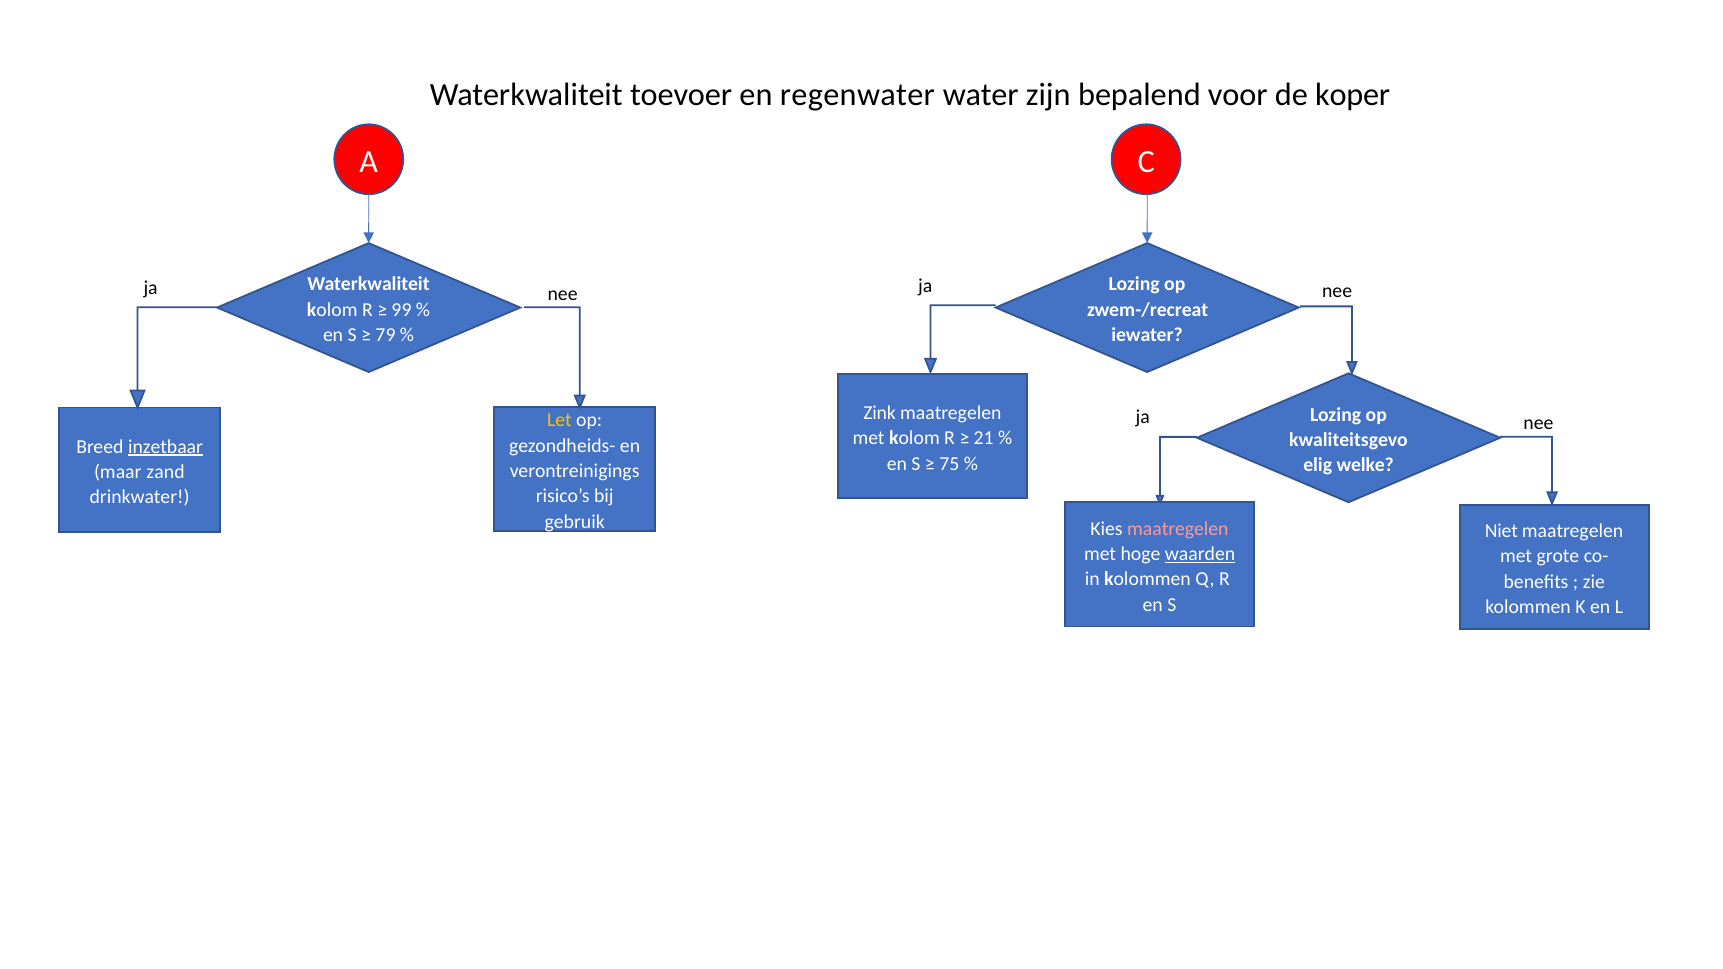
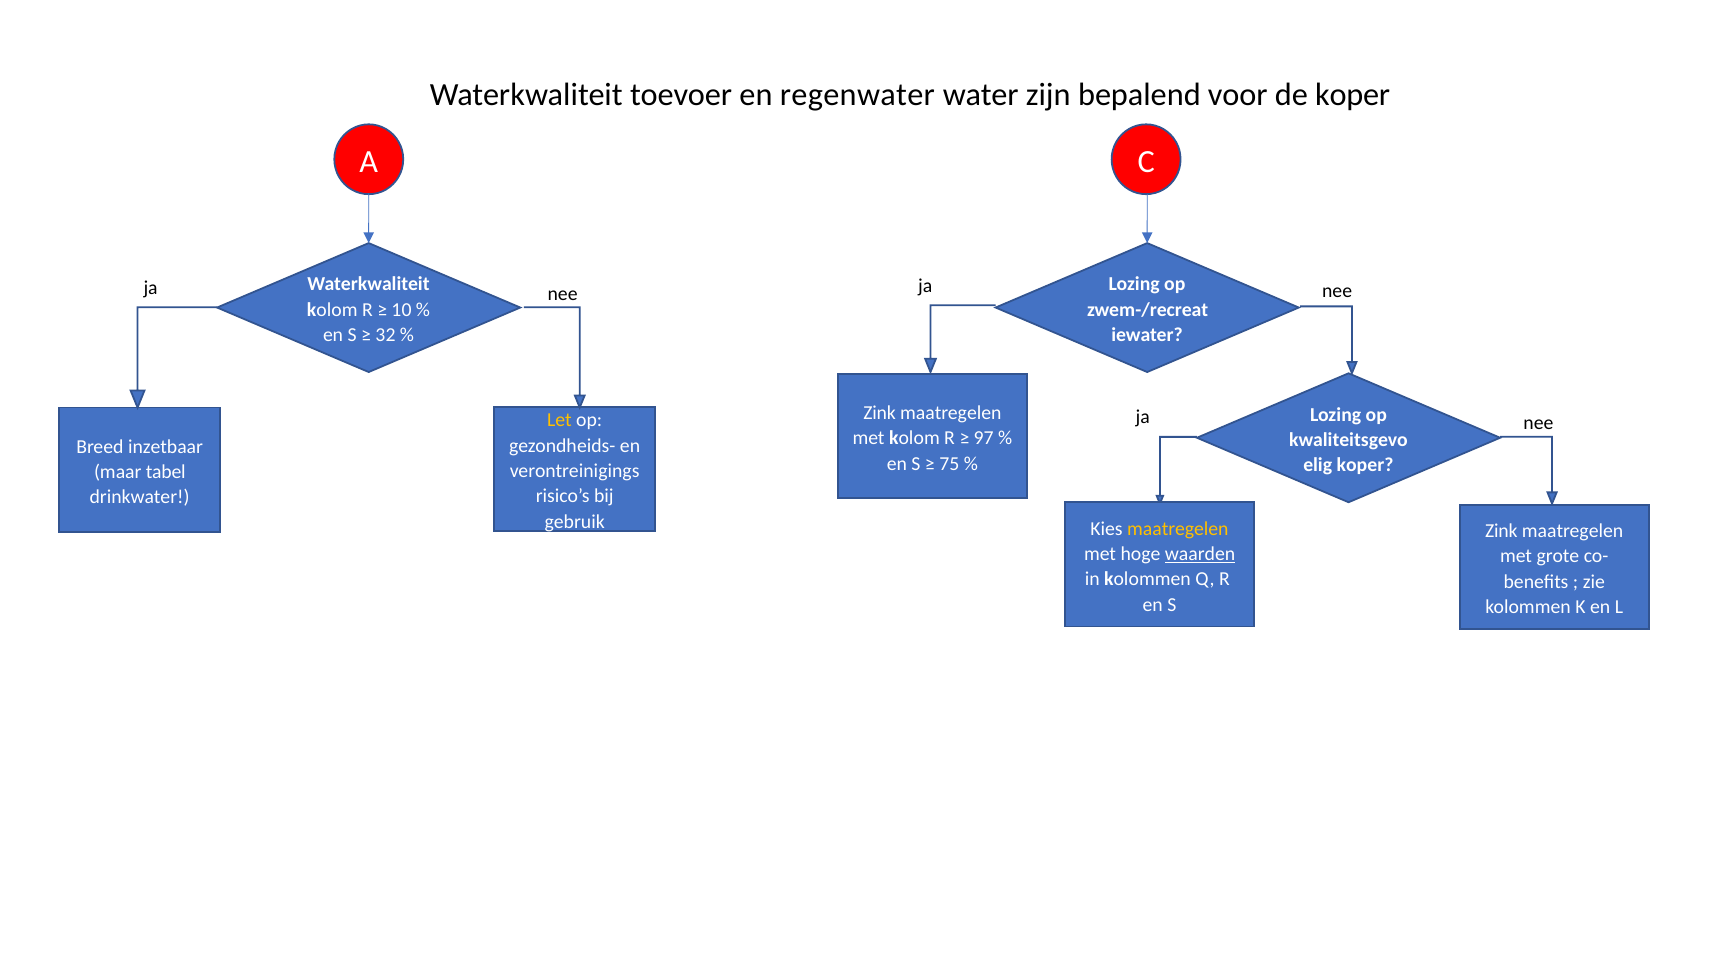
99: 99 -> 10 (401, 310)
79: 79 -> 32 (385, 335)
21: 21 -> 97 (984, 438)
inzetbaar underline: present -> none (166, 447)
welke: welke -> koper (1365, 465)
zand: zand -> tabel (166, 472)
maatregelen colour: pink -> yellow (1178, 529)
Niet: Niet -> Zink (1501, 531)
